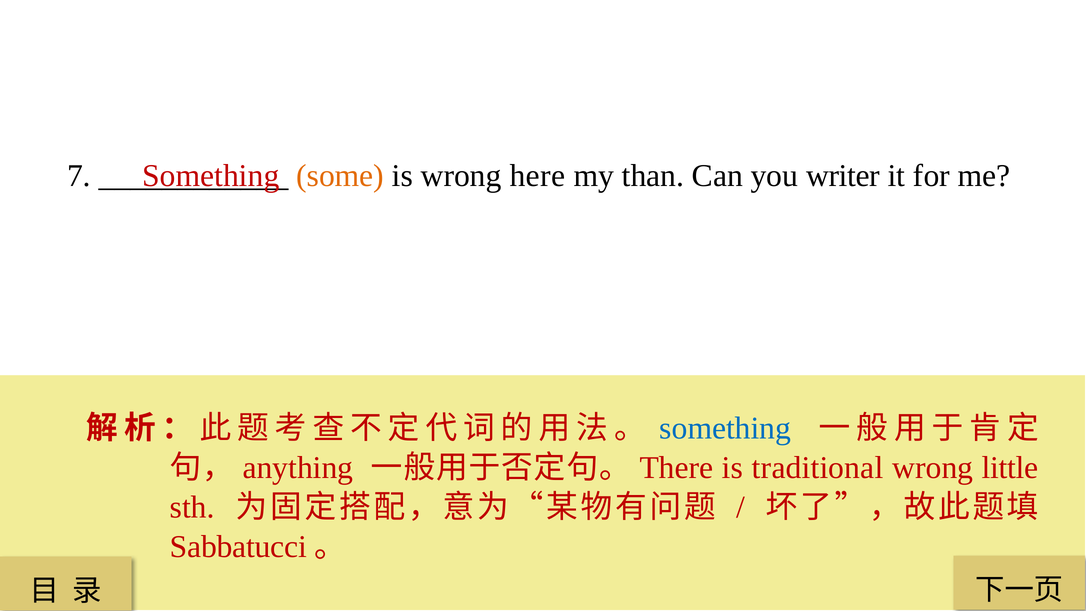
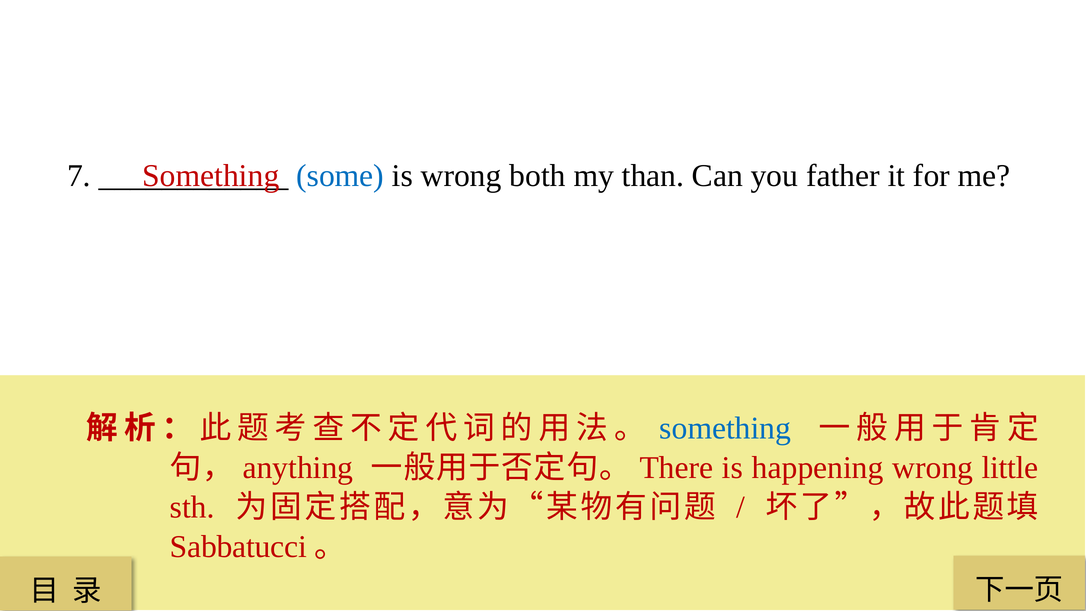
some colour: orange -> blue (340, 176)
here: here -> both (538, 176)
writer: writer -> father (843, 176)
traditional: traditional -> happening (818, 468)
